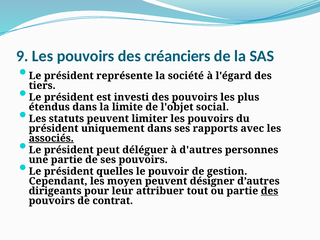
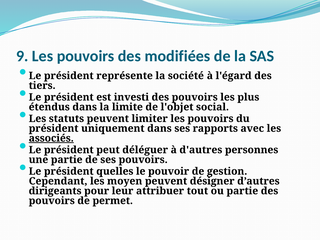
créanciers: créanciers -> modifiées (177, 56)
des underline: present -> none (270, 191)
contrat: contrat -> permet (113, 201)
